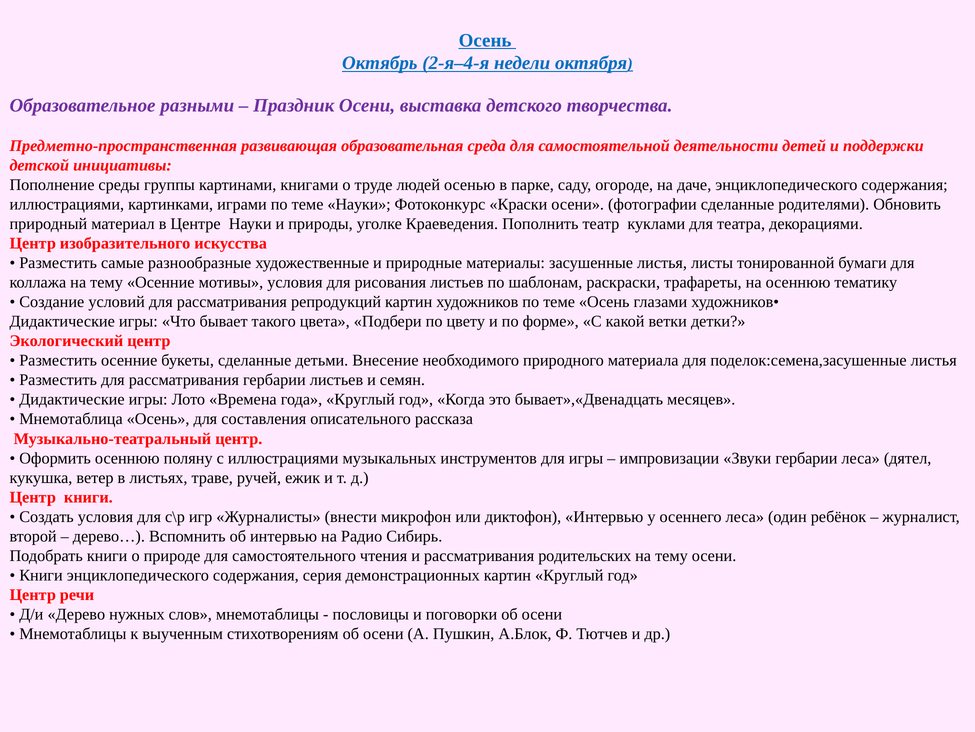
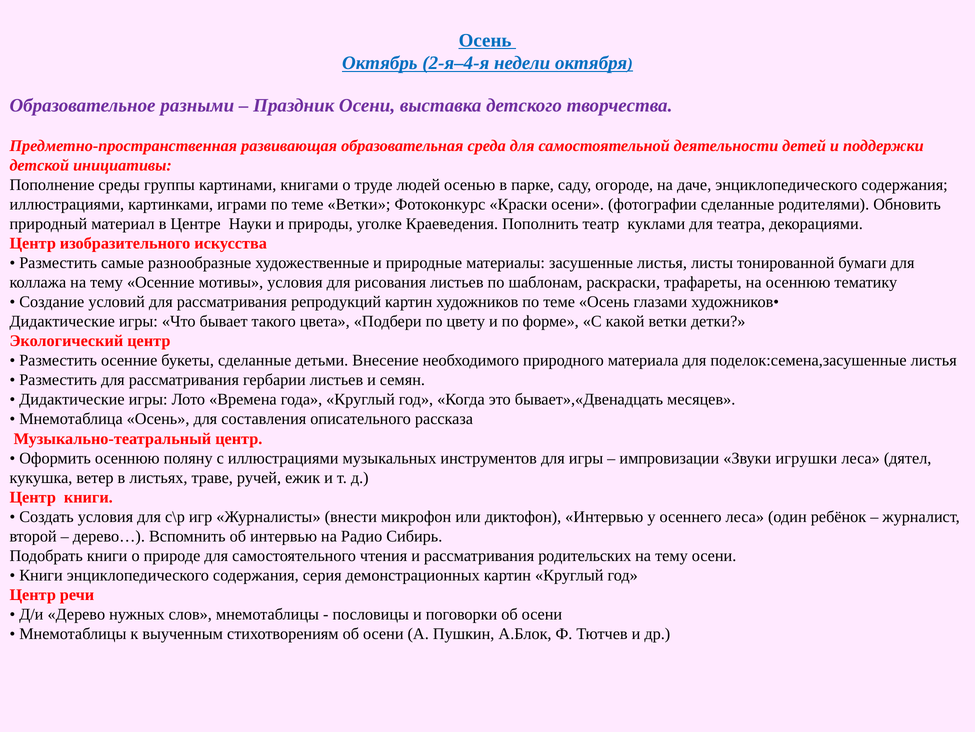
теме Науки: Науки -> Ветки (359, 204)
Звуки гербарии: гербарии -> игрушки (806, 458)
